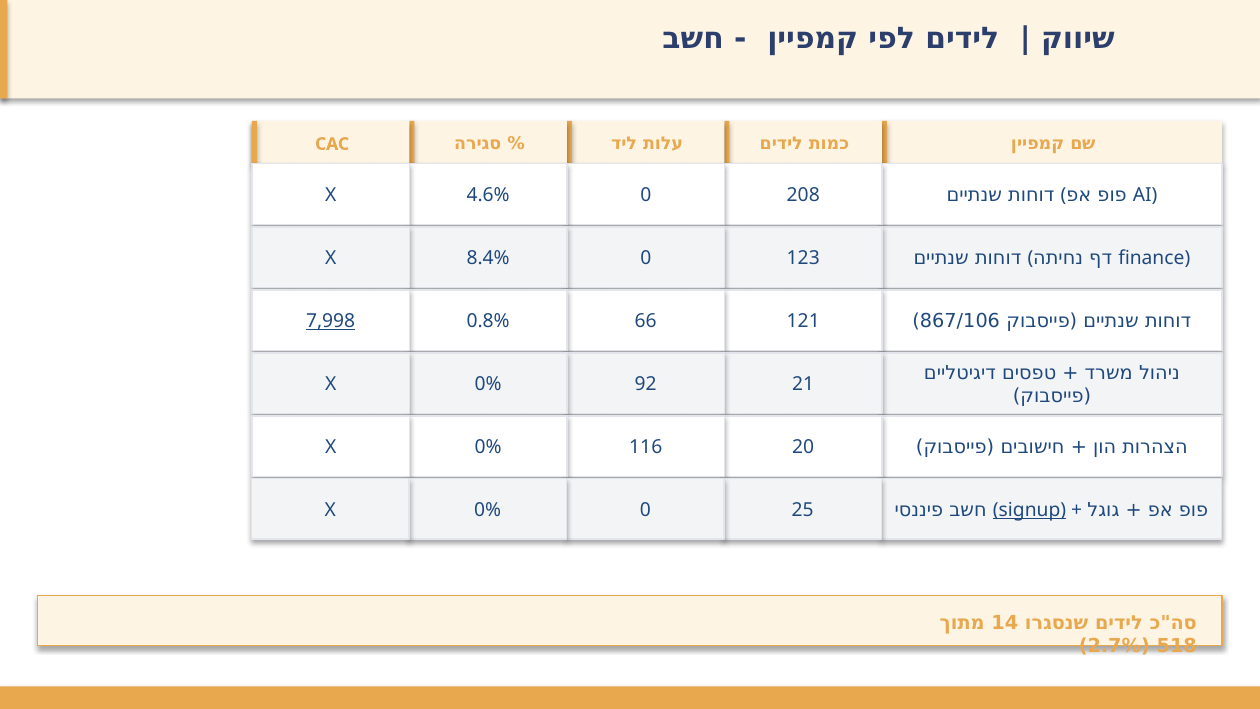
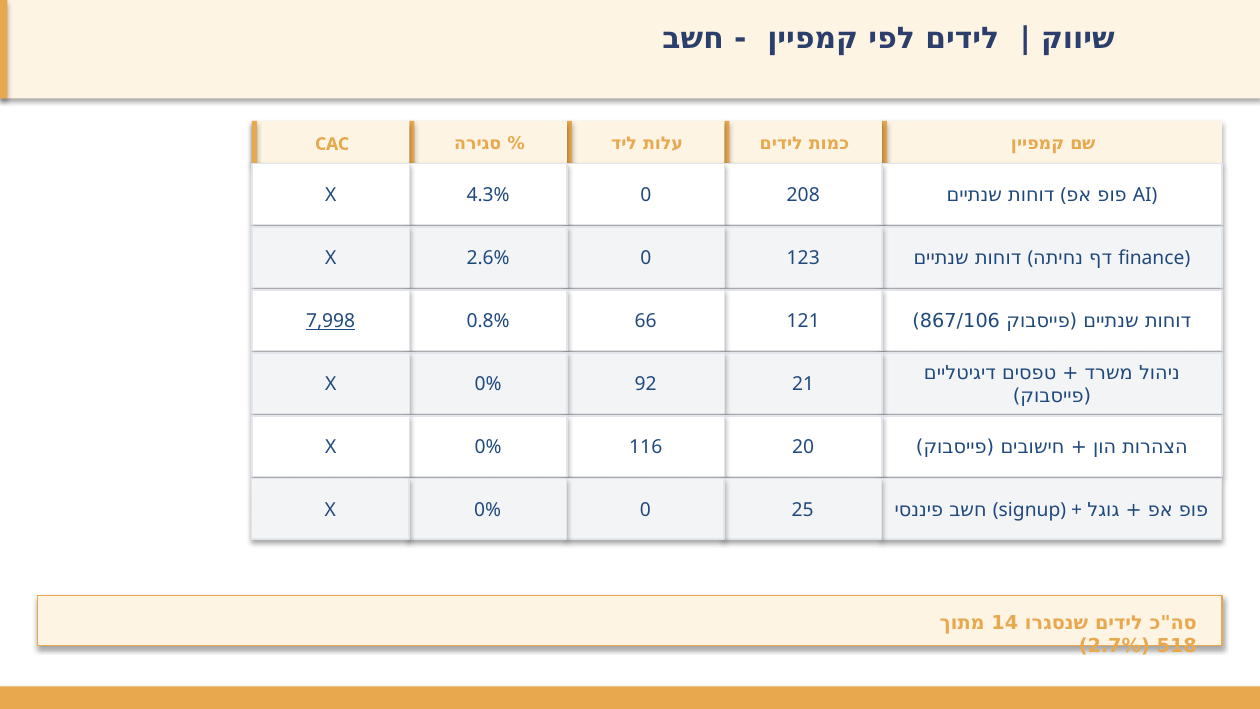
4.6%: 4.6% -> 4.3% (488, 195)
8.4%: 8.4% -> 2.6% (488, 258)
signup underline: present -> none (1030, 510)
